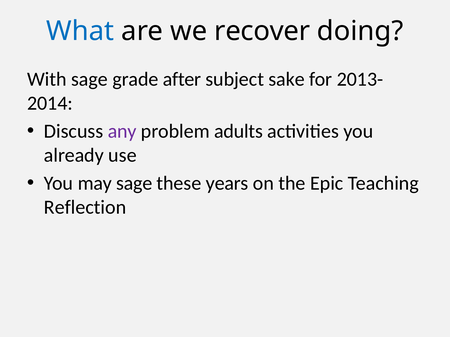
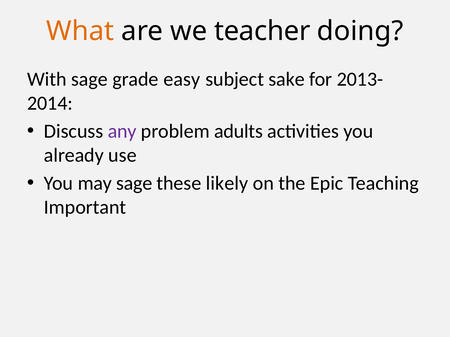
What colour: blue -> orange (80, 31)
recover: recover -> teacher (262, 31)
after: after -> easy (182, 79)
years: years -> likely (227, 184)
Reflection: Reflection -> Important (85, 208)
